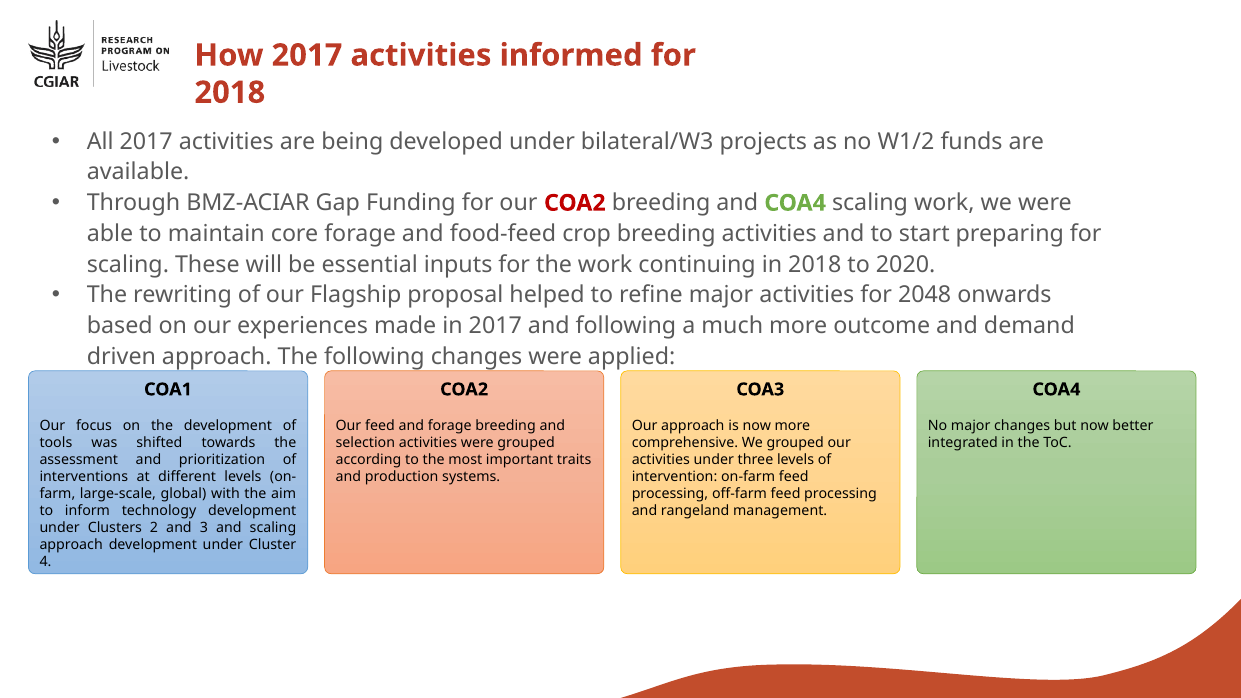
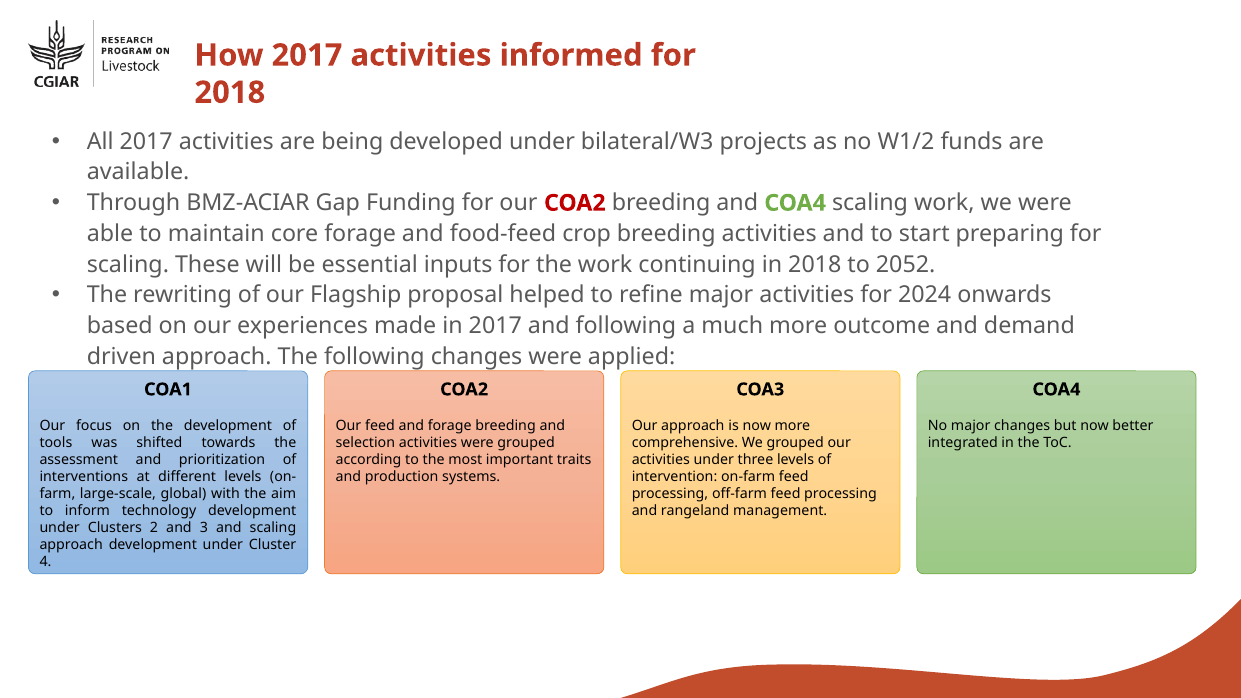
2020: 2020 -> 2052 (906, 264)
2048: 2048 -> 2024 (925, 295)
